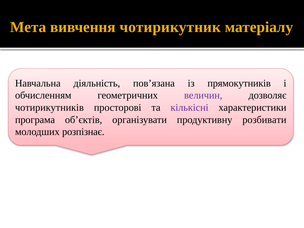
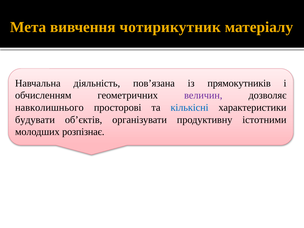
чотирикутників: чотирикутників -> навколишнього (49, 108)
кількісні colour: purple -> blue (190, 108)
програма: програма -> будувати (35, 120)
розбивати: розбивати -> істотними (264, 120)
